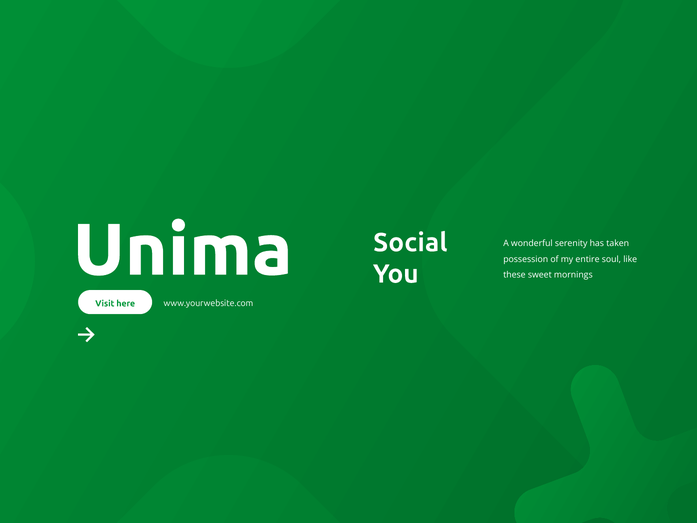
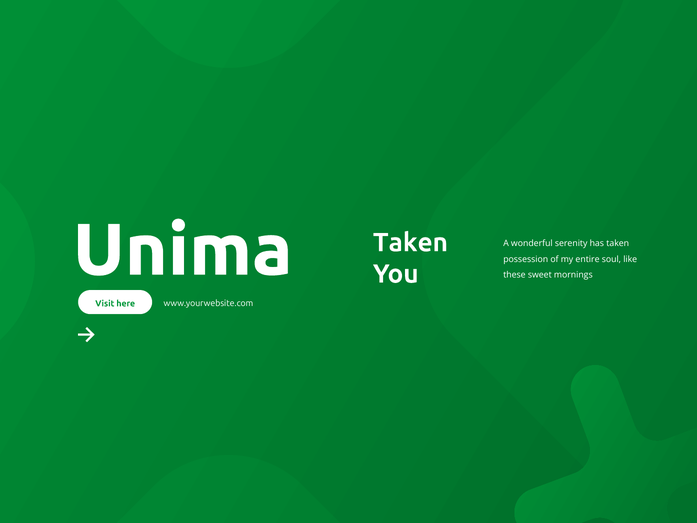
Social: Social -> Taken (410, 242)
